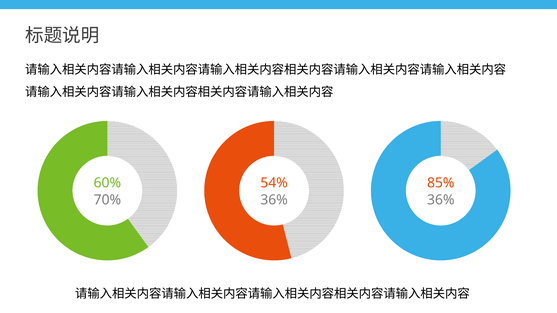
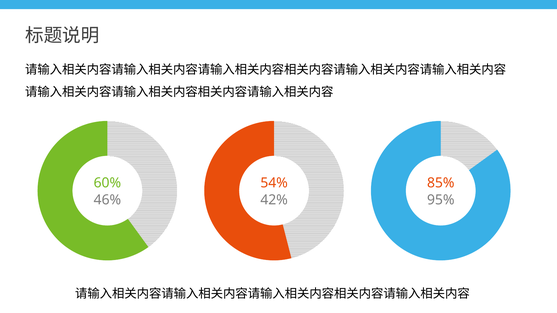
70%: 70% -> 46% (107, 200)
36%: 36% -> 42% (274, 200)
36%: 36% -> 95% (441, 200)
